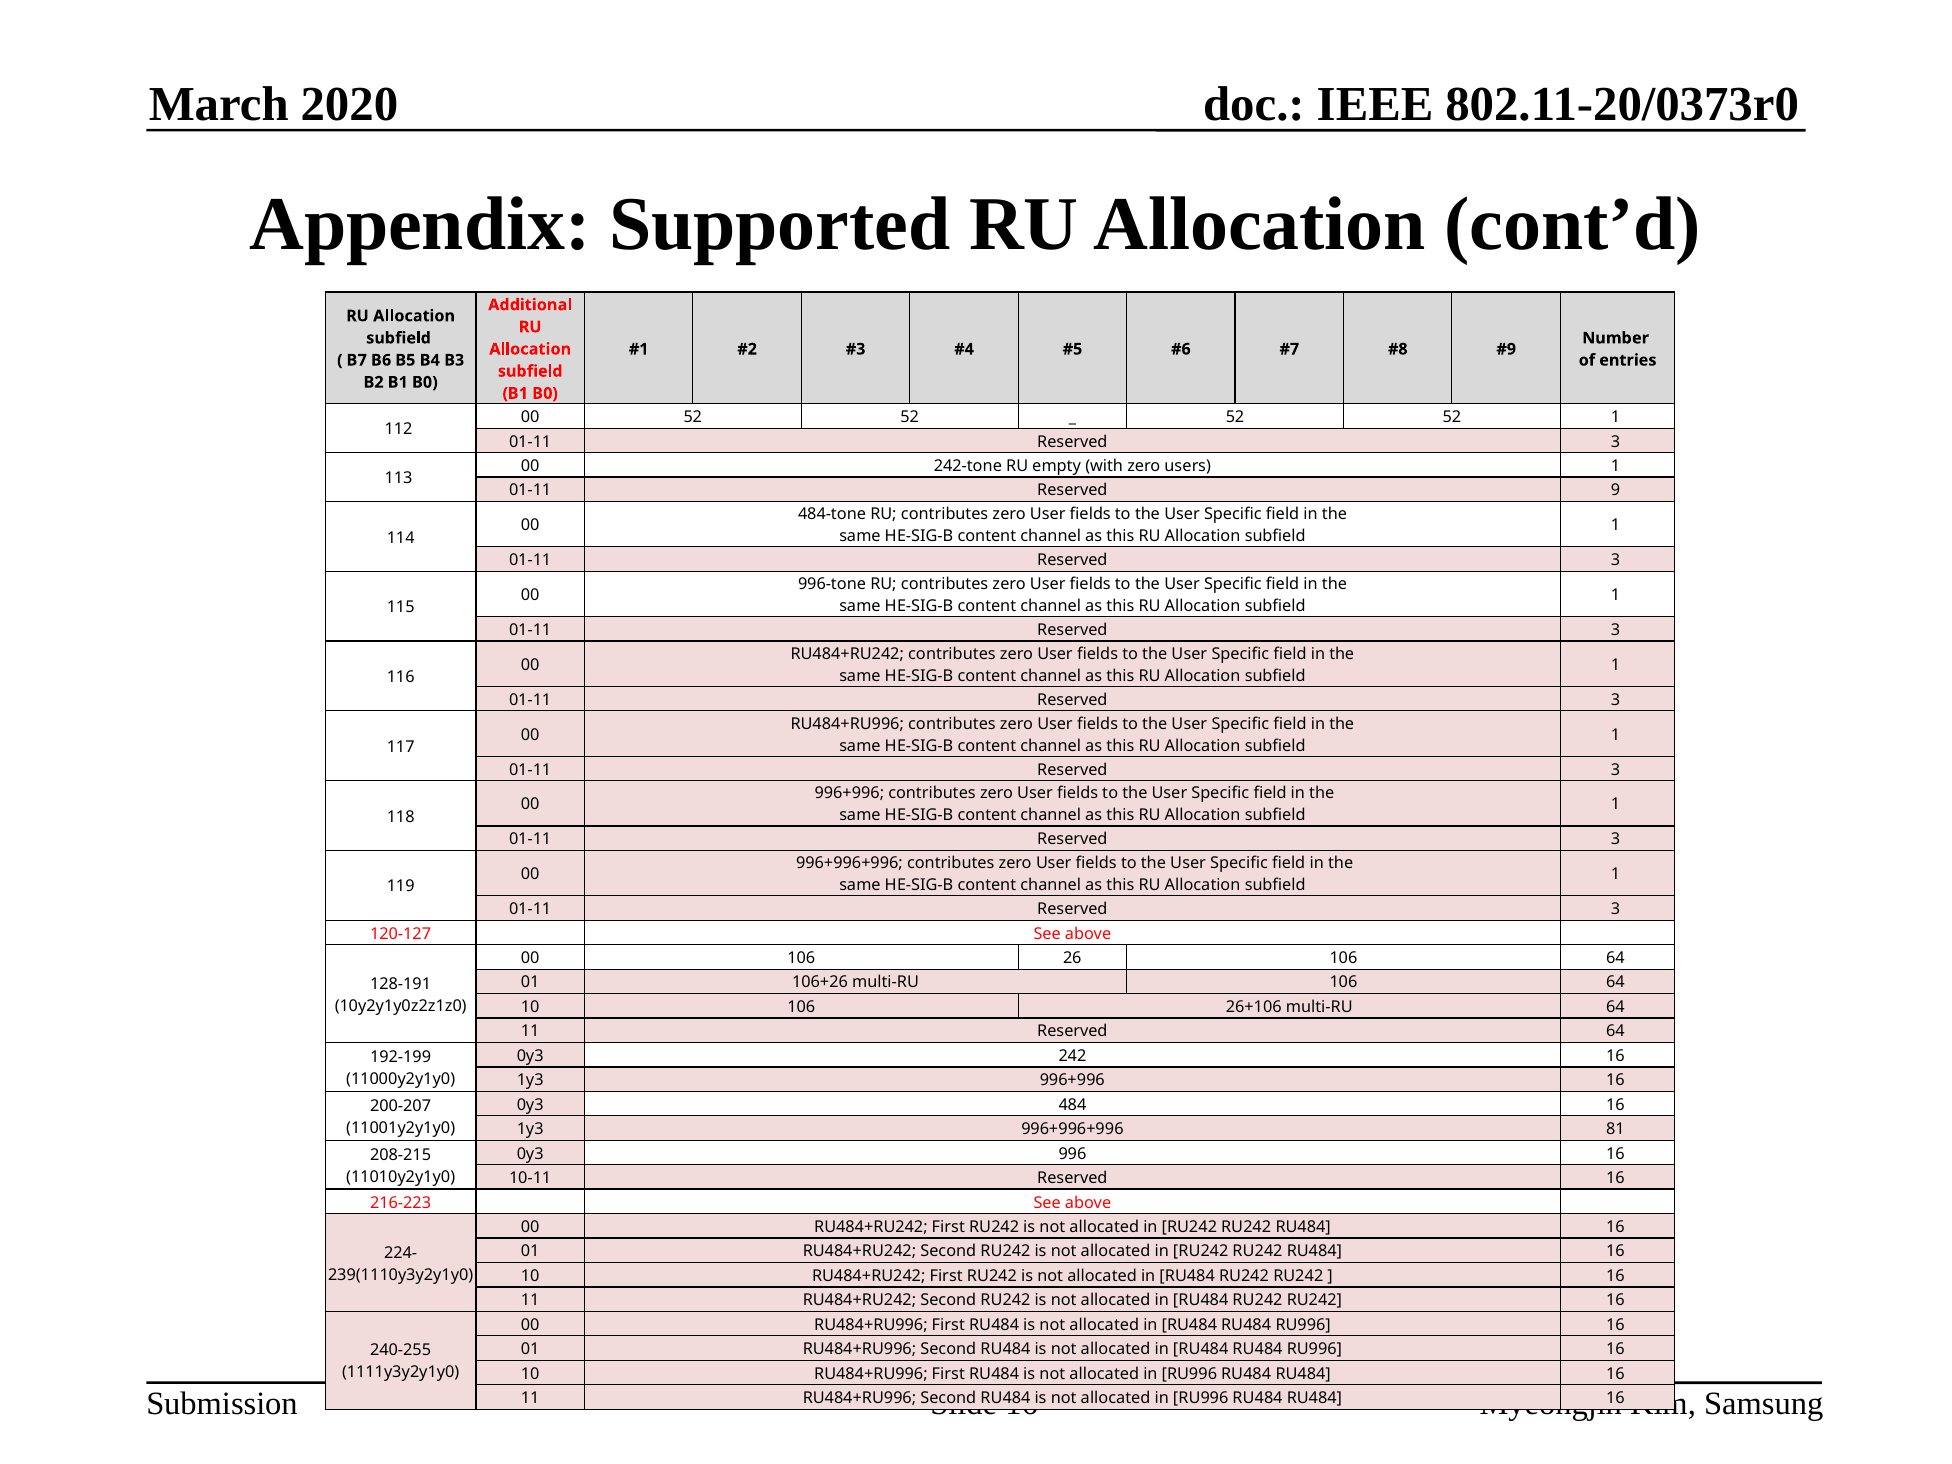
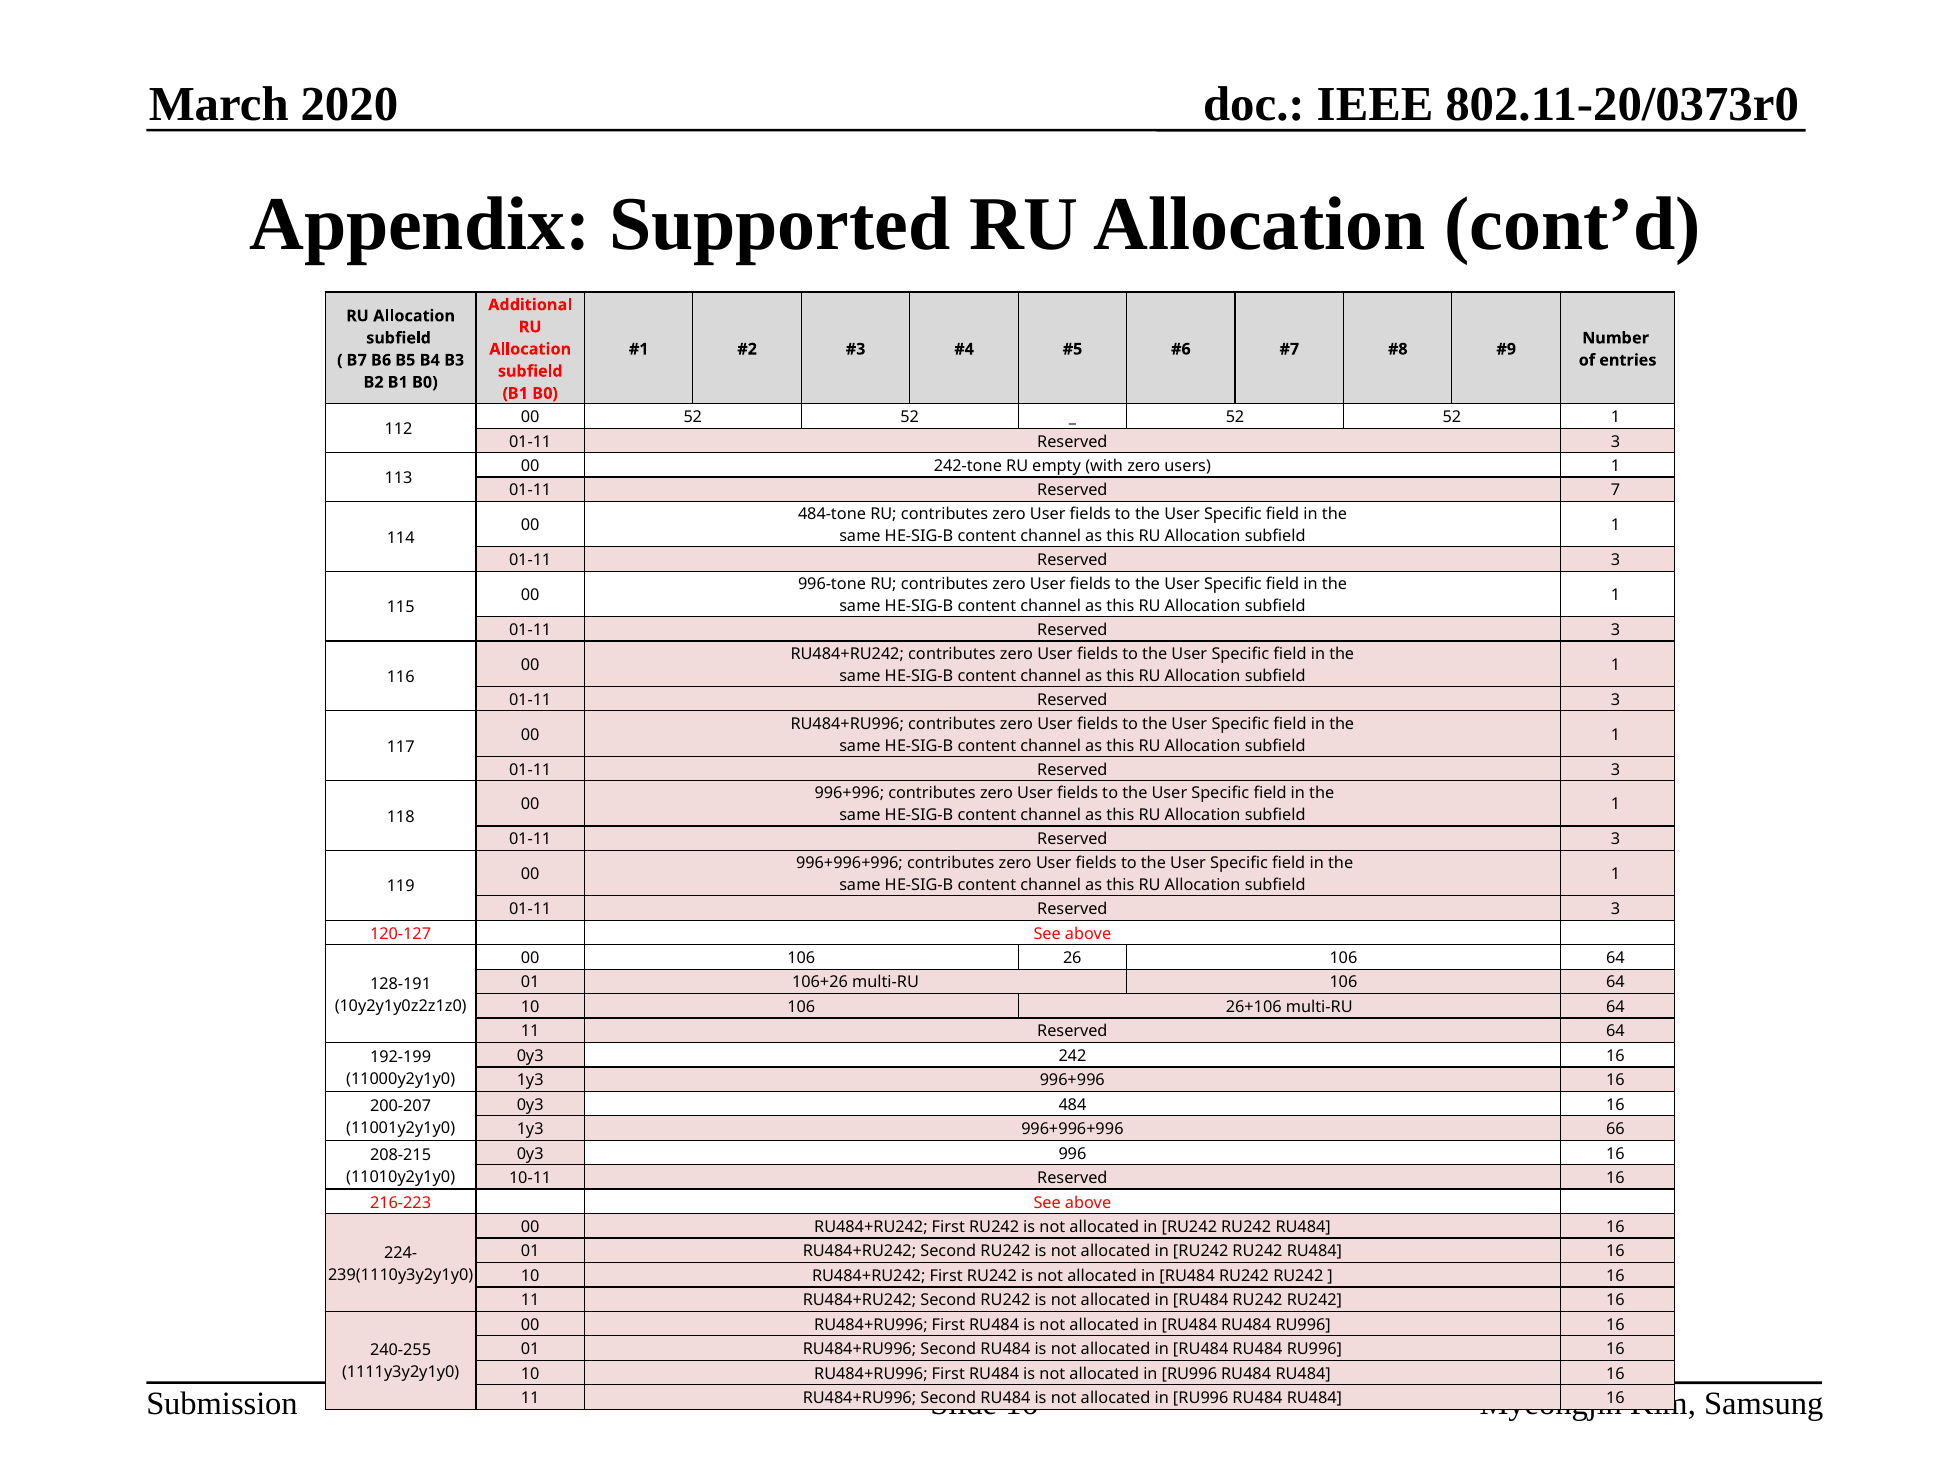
9: 9 -> 7 (1616, 491)
81: 81 -> 66 (1615, 1129)
